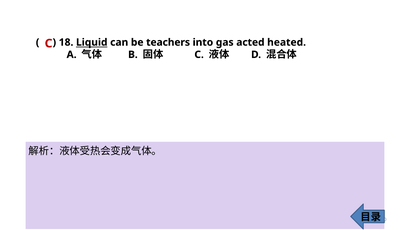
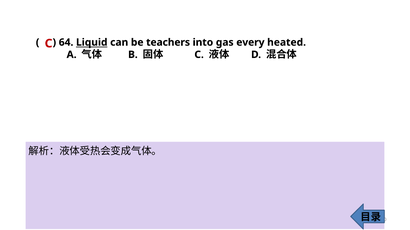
18: 18 -> 64 (66, 42)
acted: acted -> every (250, 42)
